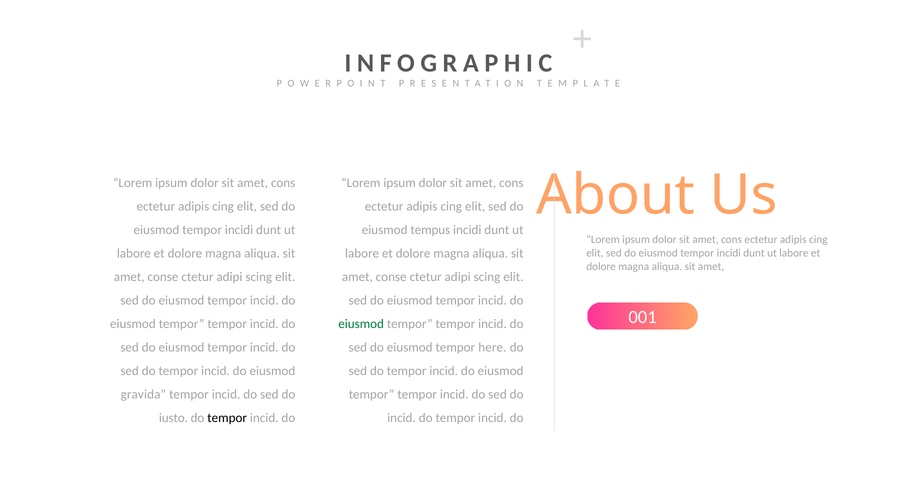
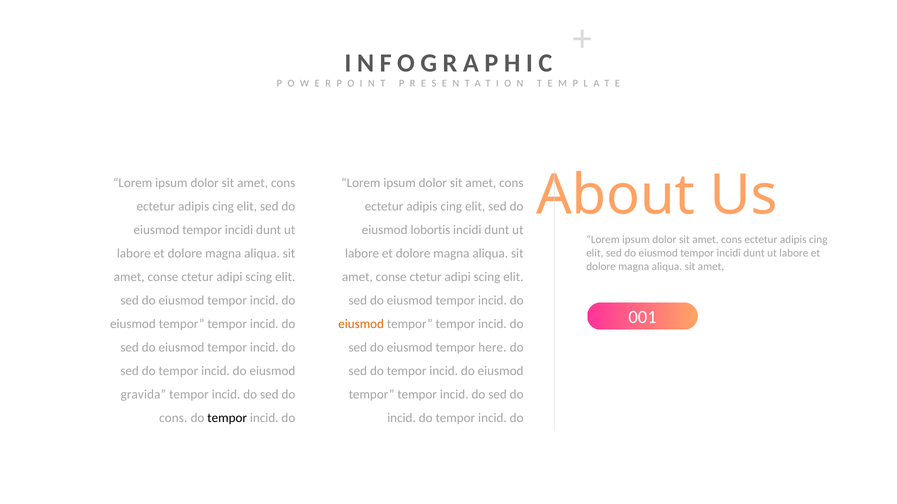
tempus: tempus -> lobortis (430, 230)
eiusmod colour: green -> orange (361, 324)
iusto: iusto -> cons (173, 418)
